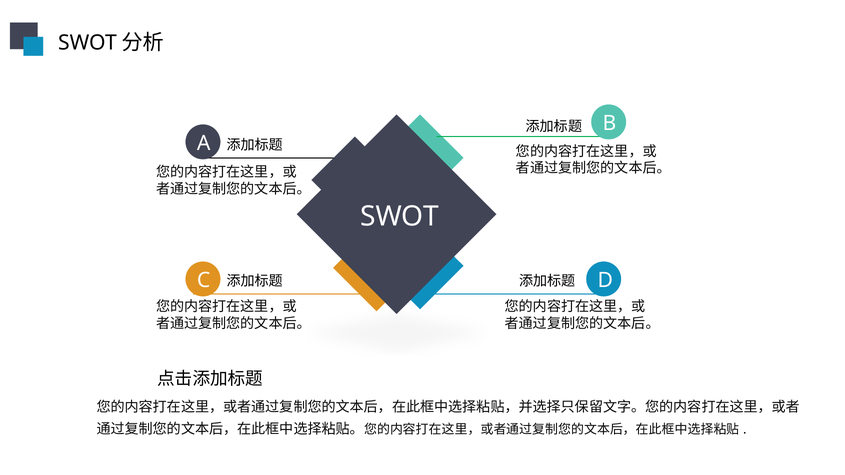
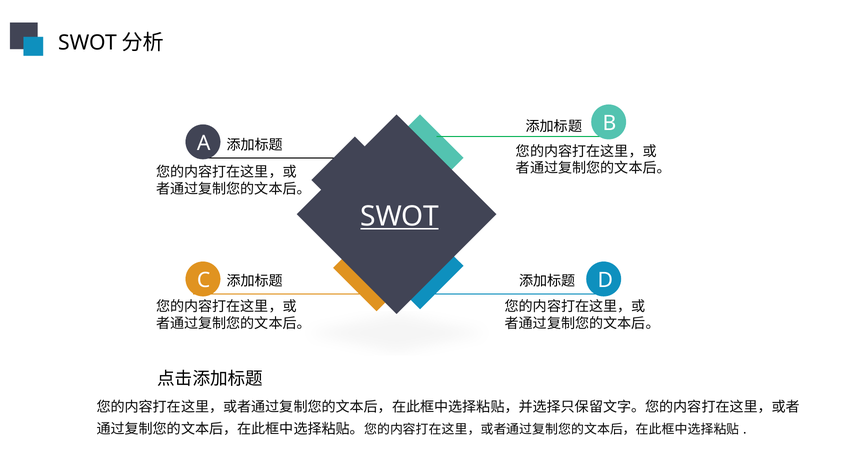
SWOT underline: none -> present (400, 217)
